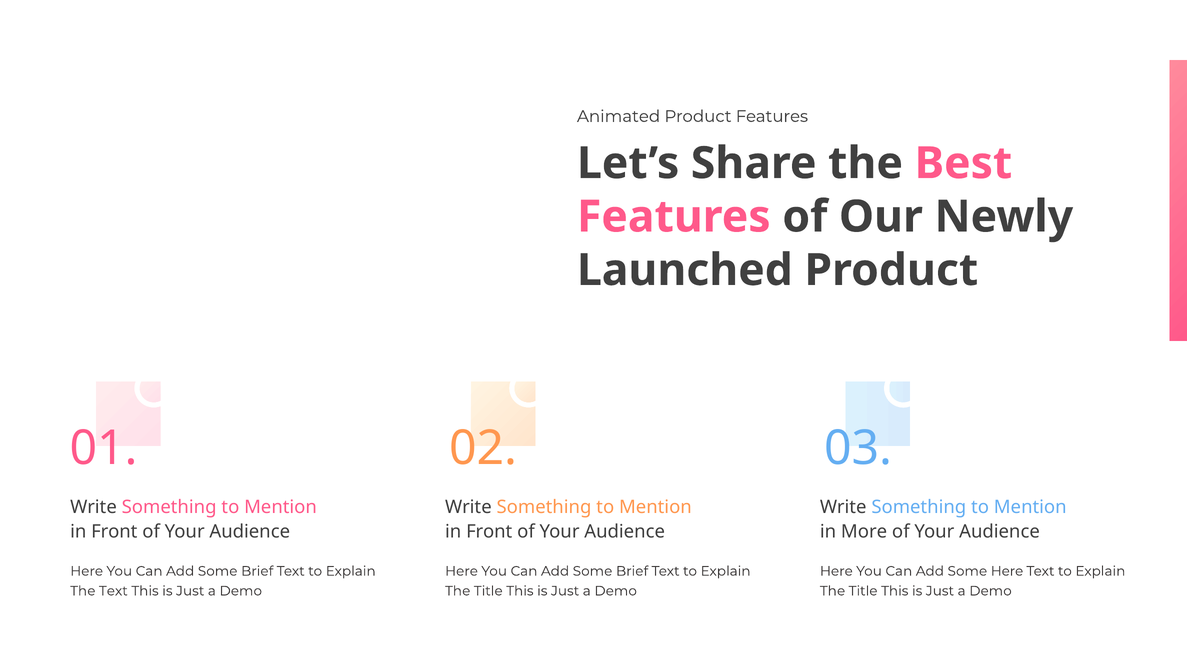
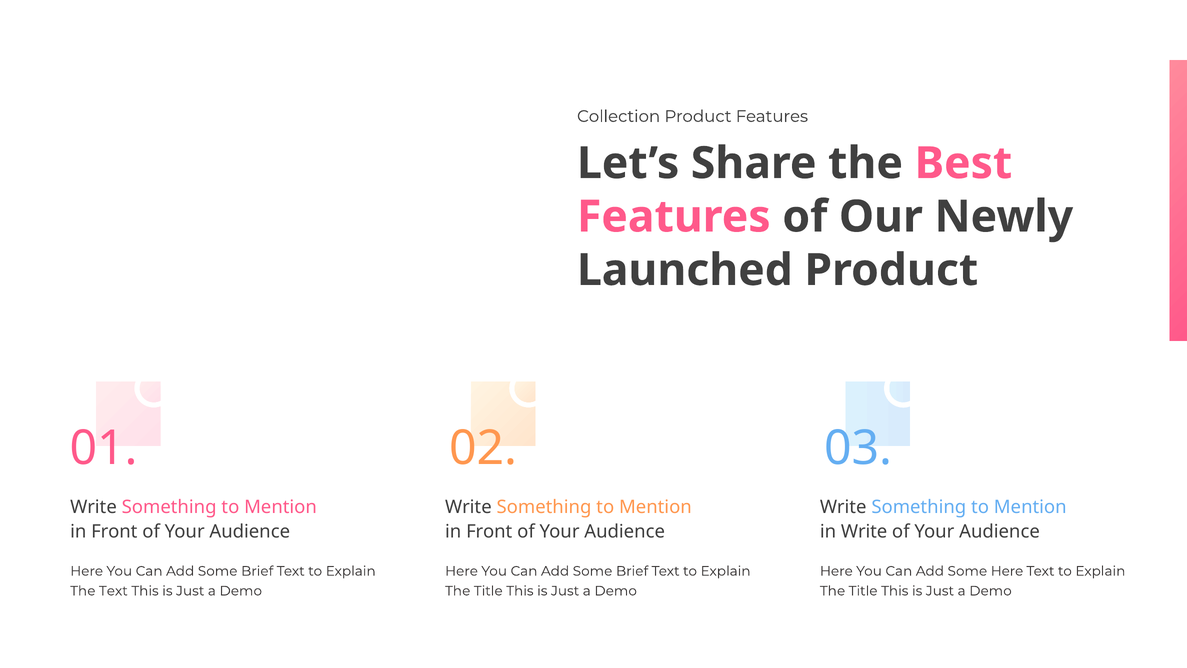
Animated: Animated -> Collection (619, 116)
in More: More -> Write (864, 531)
